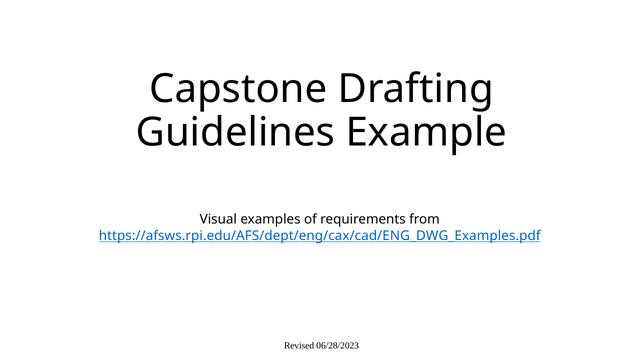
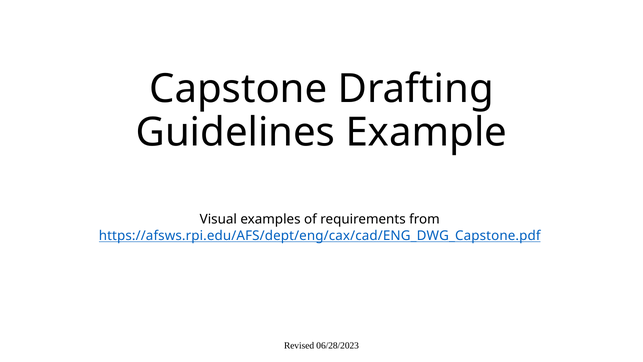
https://afsws.rpi.edu/AFS/dept/eng/cax/cad/ENG_DWG_Examples.pdf: https://afsws.rpi.edu/AFS/dept/eng/cax/cad/ENG_DWG_Examples.pdf -> https://afsws.rpi.edu/AFS/dept/eng/cax/cad/ENG_DWG_Capstone.pdf (320, 235)
